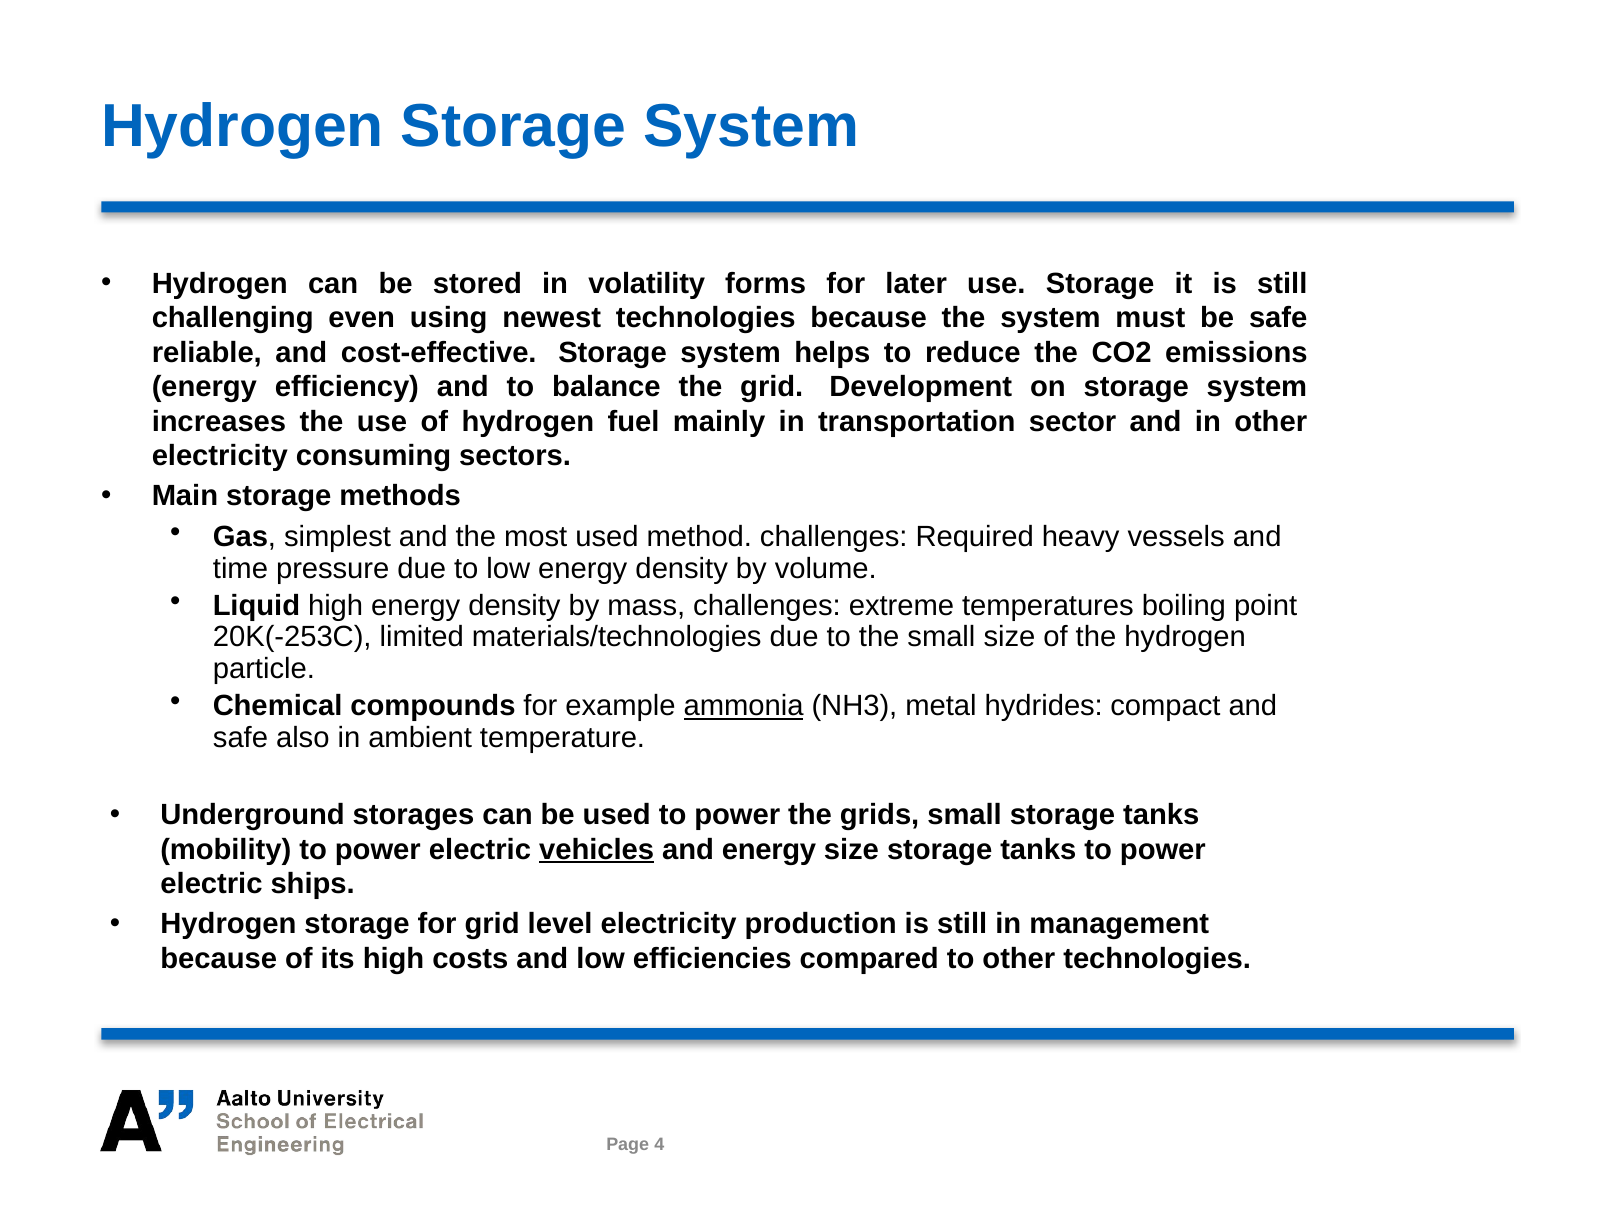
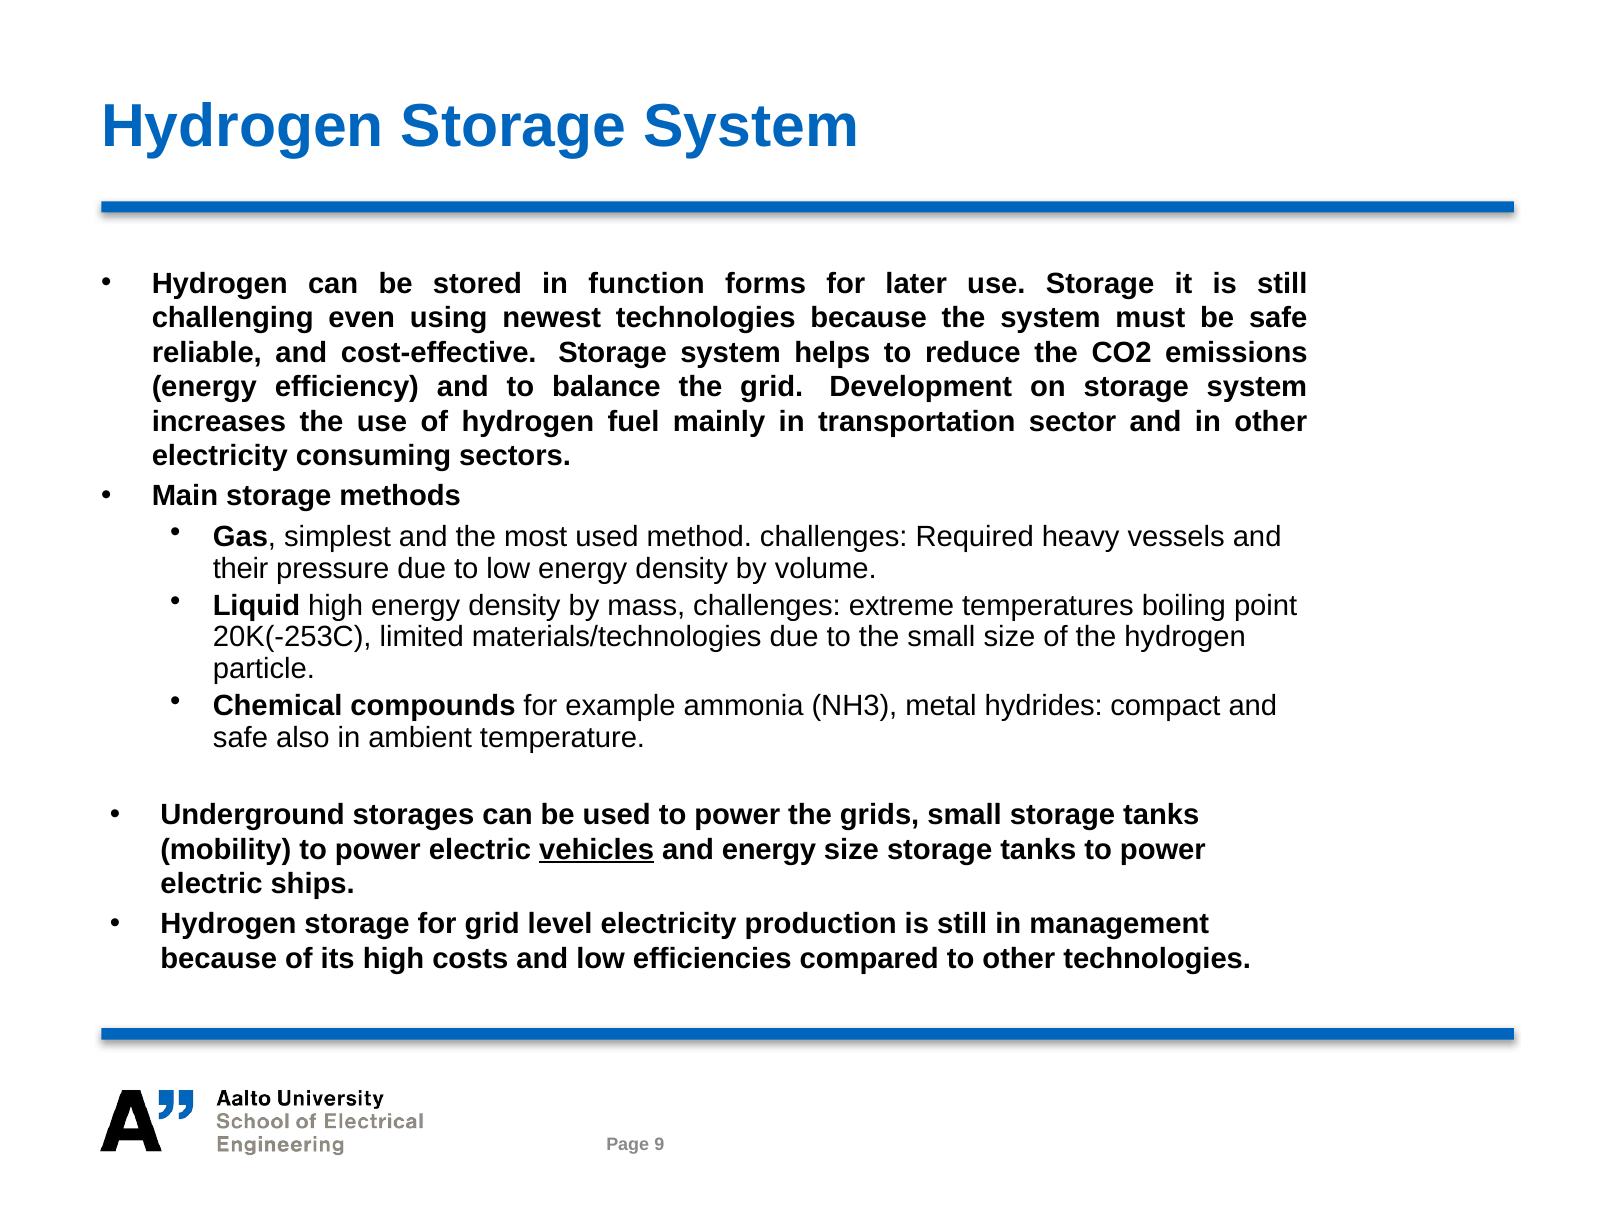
volatility: volatility -> function (647, 284)
time: time -> their (241, 568)
ammonia underline: present -> none (744, 706)
4: 4 -> 9 (659, 1144)
